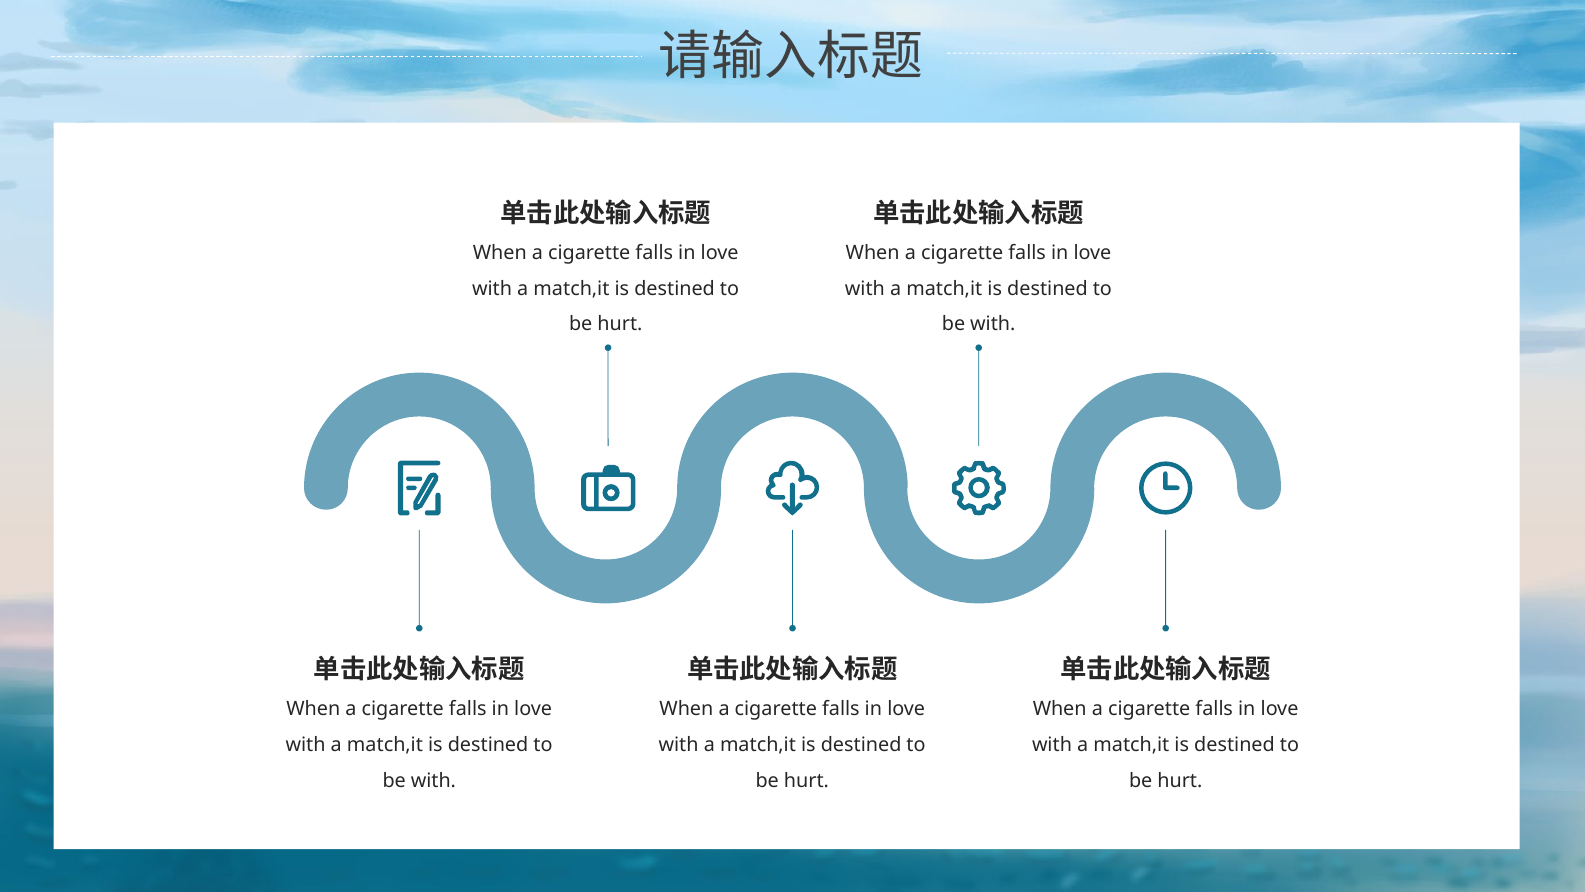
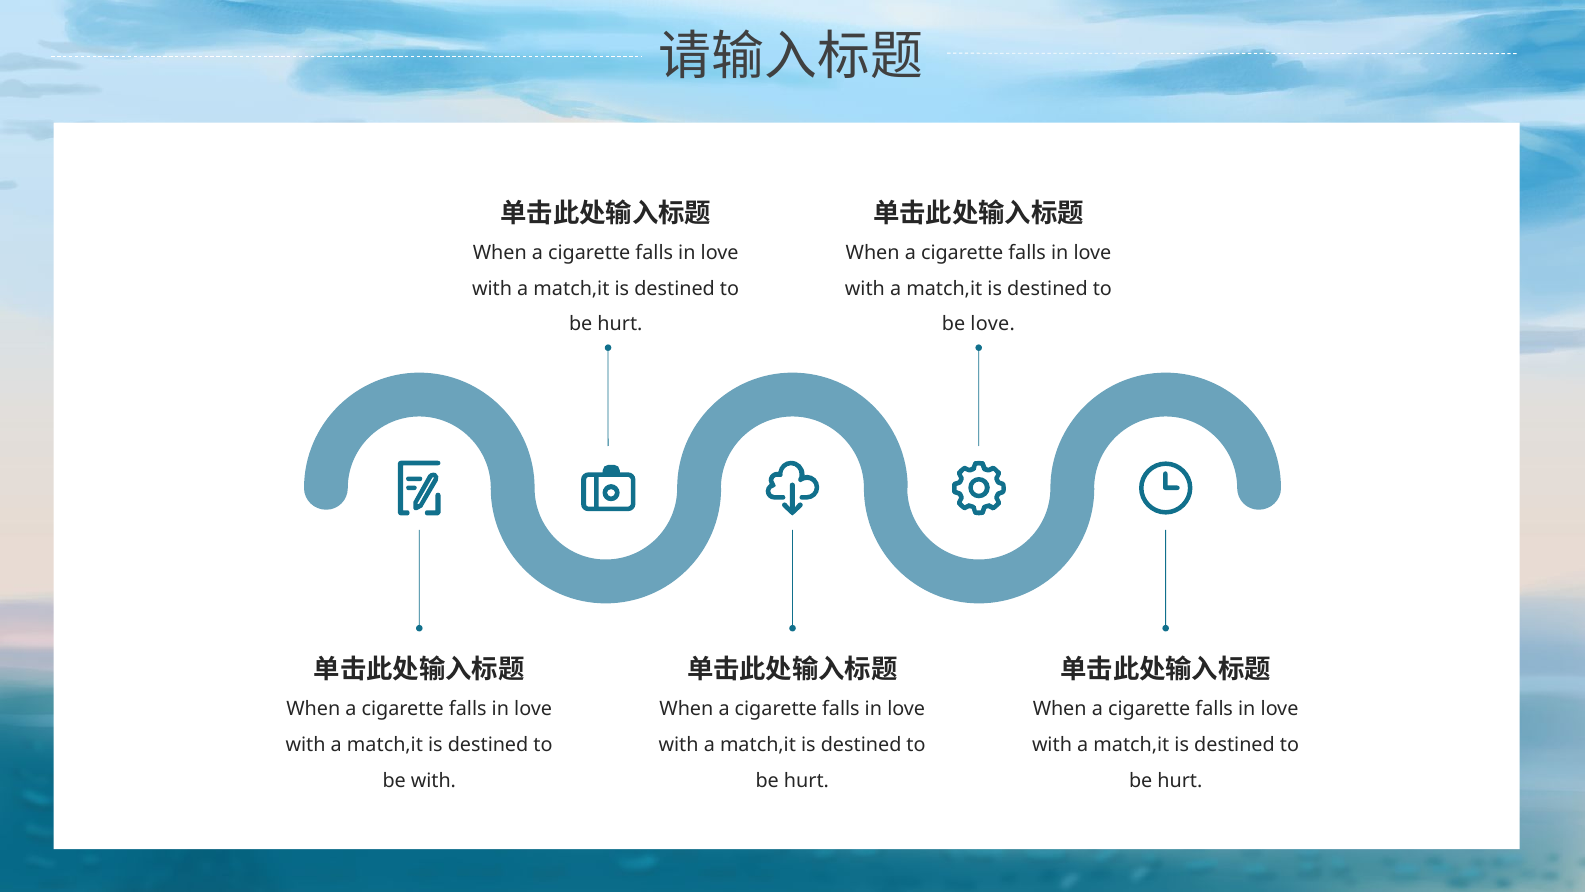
with: with -> love (993, 324)
